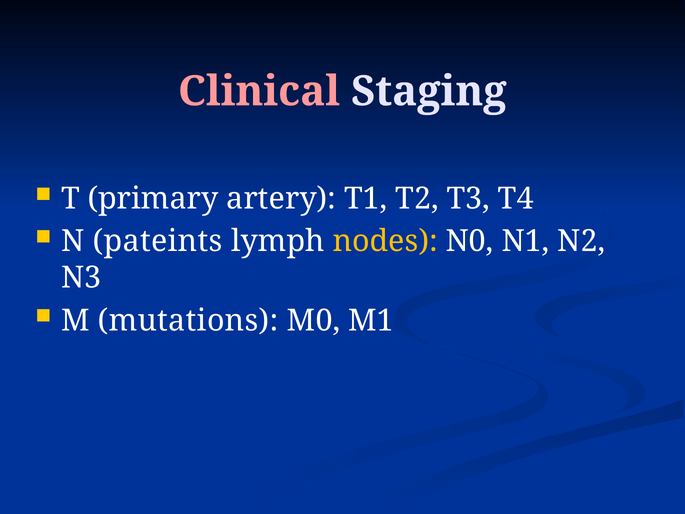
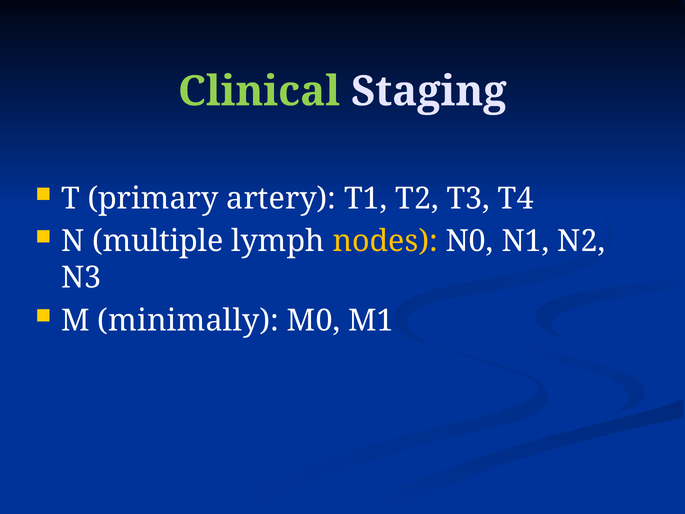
Clinical colour: pink -> light green (259, 91)
pateints: pateints -> multiple (158, 241)
mutations: mutations -> minimally (188, 320)
